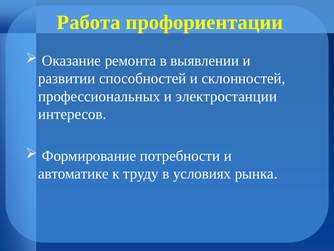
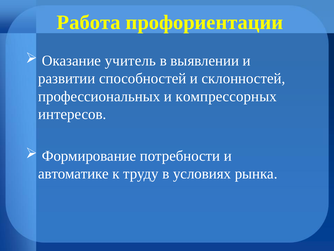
ремонта: ремонта -> учитель (130, 61)
электростанции: электростанции -> компрессорных (226, 96)
